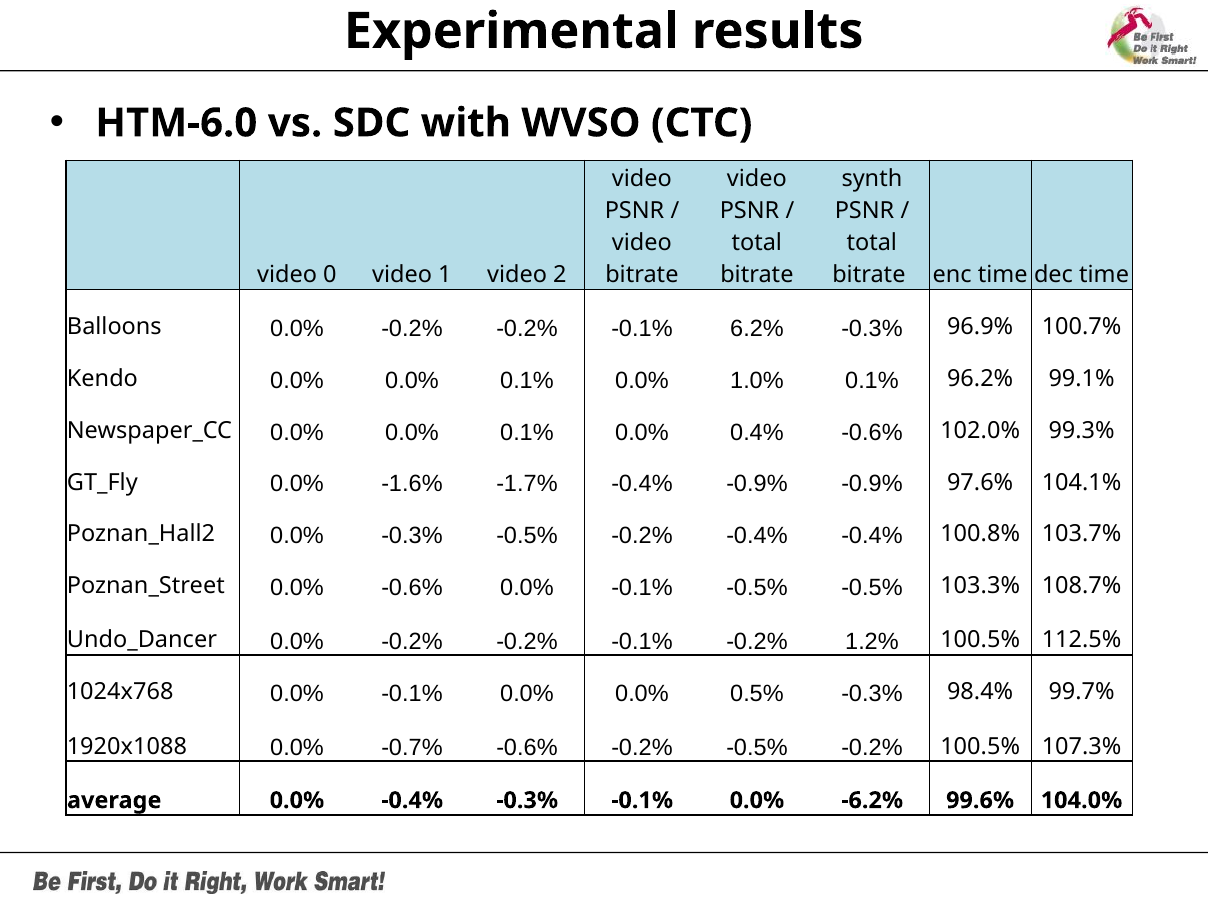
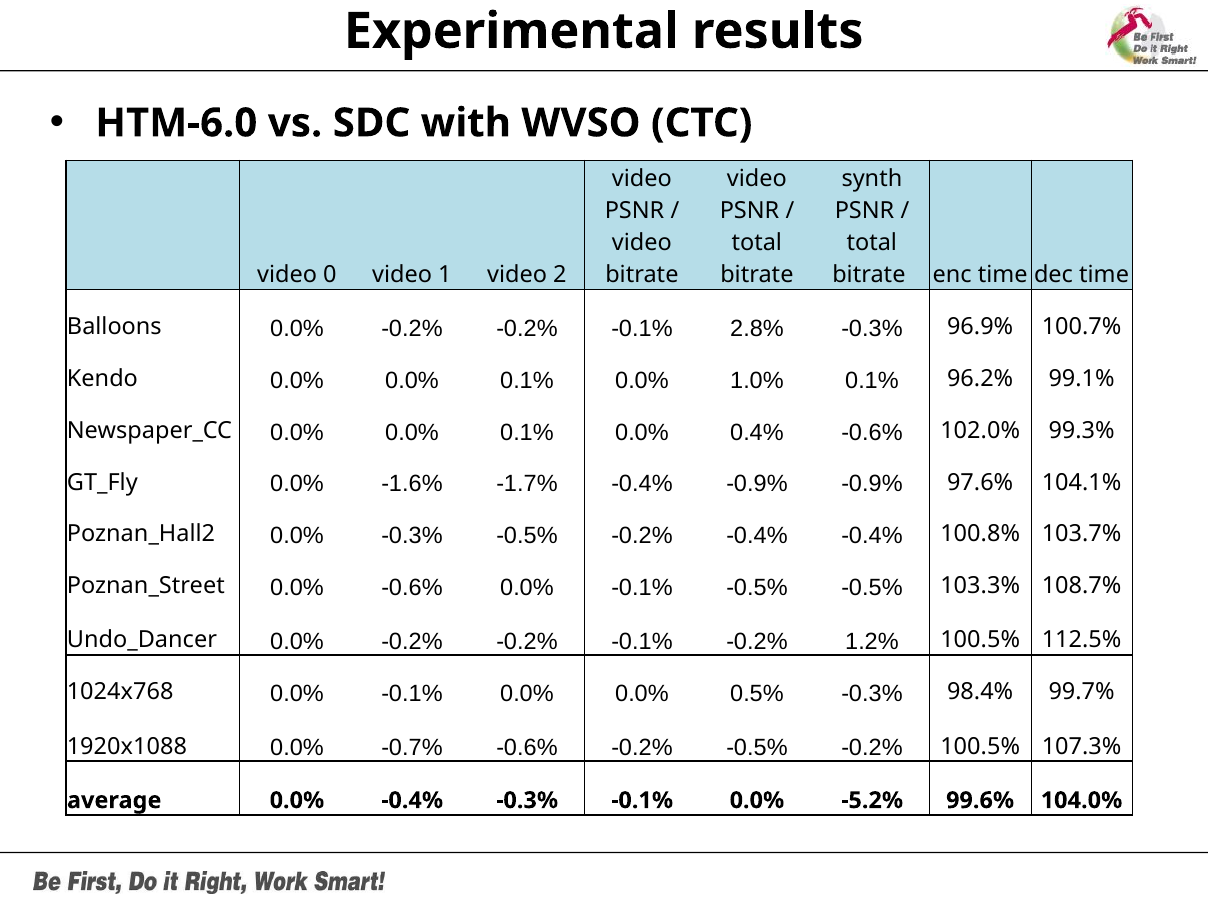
6.2%: 6.2% -> 2.8% (757, 328)
-6.2%: -6.2% -> -5.2% (872, 800)
